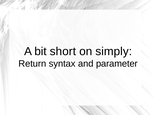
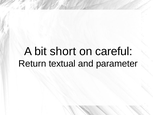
simply: simply -> careful (114, 51)
syntax: syntax -> textual (62, 64)
